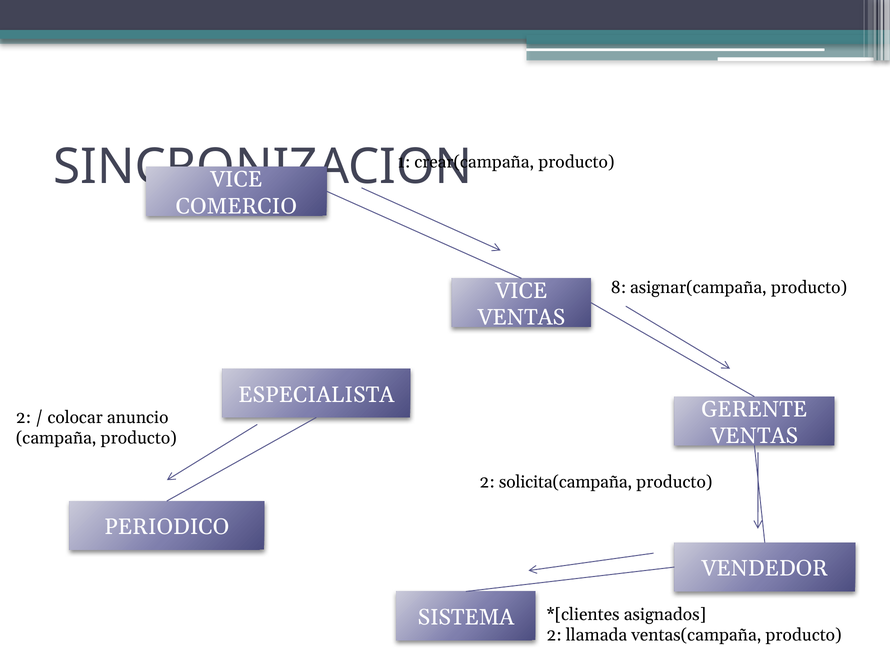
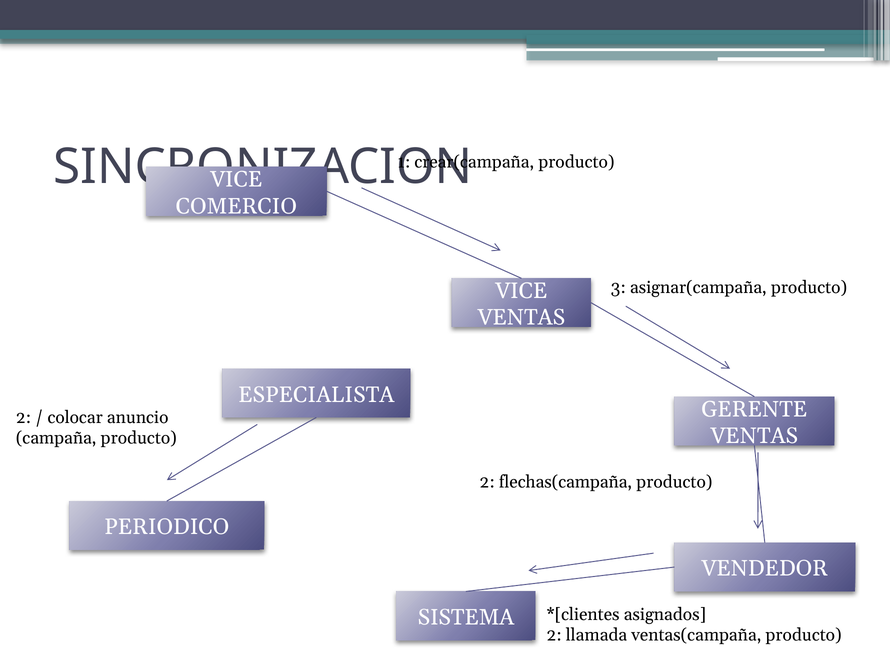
8: 8 -> 3 (618, 287)
solicita(campaña: solicita(campaña -> flechas(campaña (566, 482)
